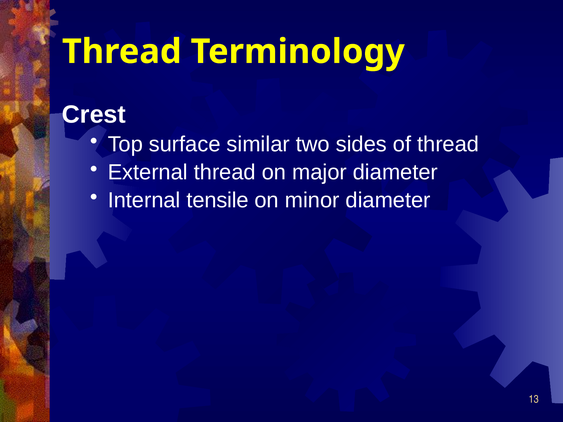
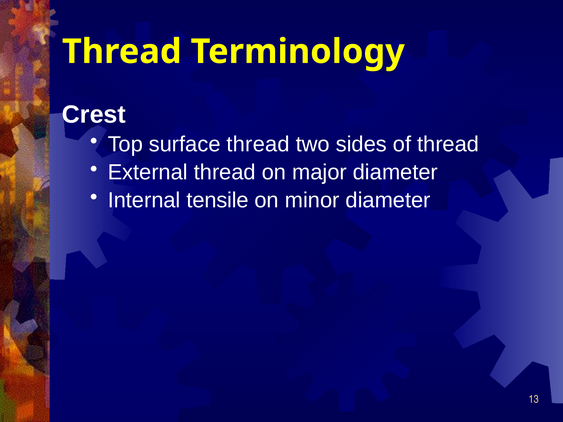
surface similar: similar -> thread (258, 144)
